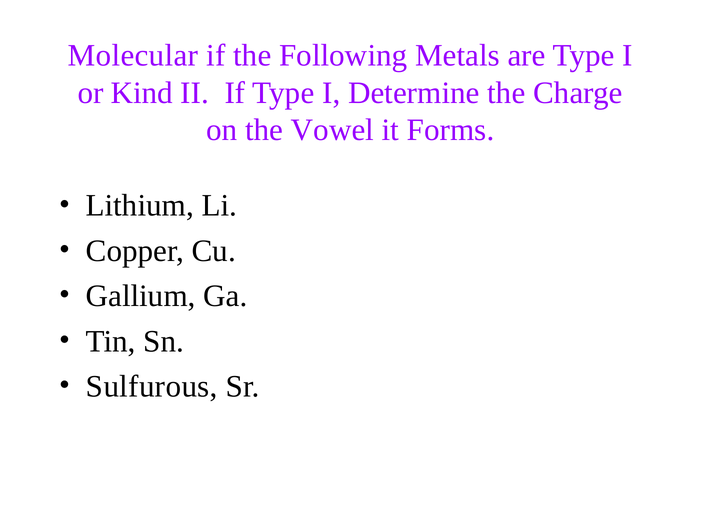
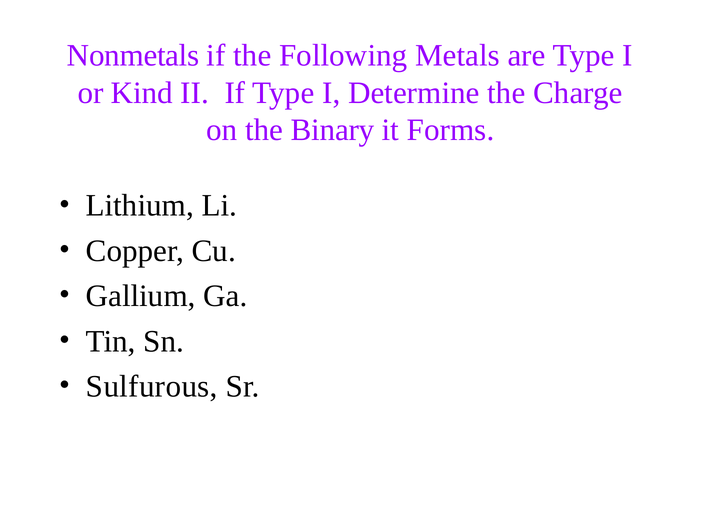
Molecular: Molecular -> Nonmetals (133, 55)
Vowel: Vowel -> Binary (333, 130)
